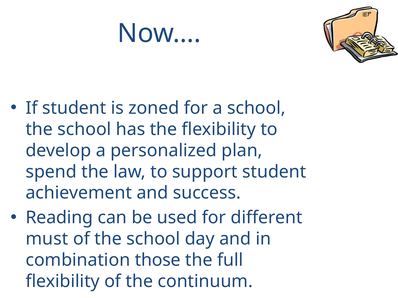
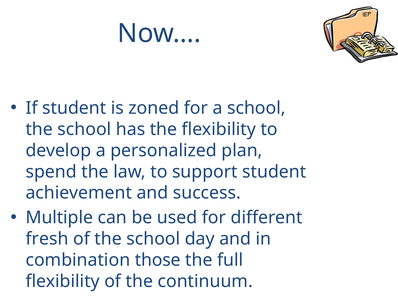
Reading: Reading -> Multiple (59, 218)
must: must -> fresh (47, 239)
